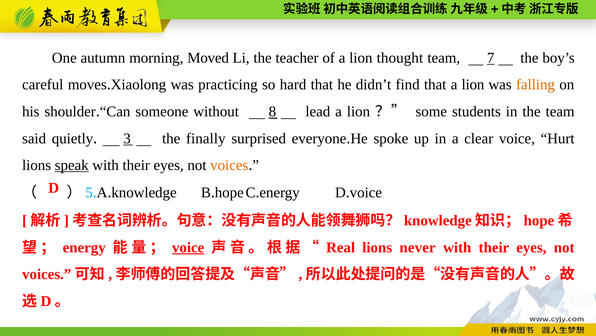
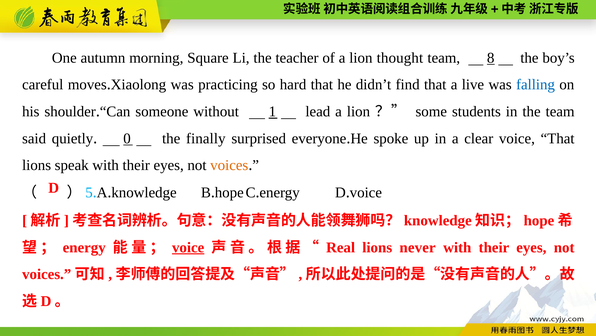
Moved: Moved -> Square (208, 58)
7: 7 -> 8 (491, 58)
that a lion: lion -> live (473, 84)
falling colour: orange -> blue (536, 84)
8: 8 -> 1 (272, 111)
3: 3 -> 0 (127, 138)
voice Hurt: Hurt -> That (558, 138)
speak underline: present -> none (72, 165)
